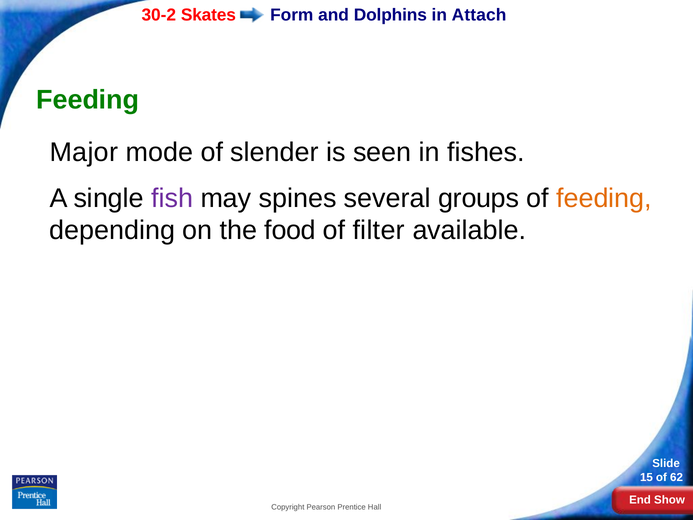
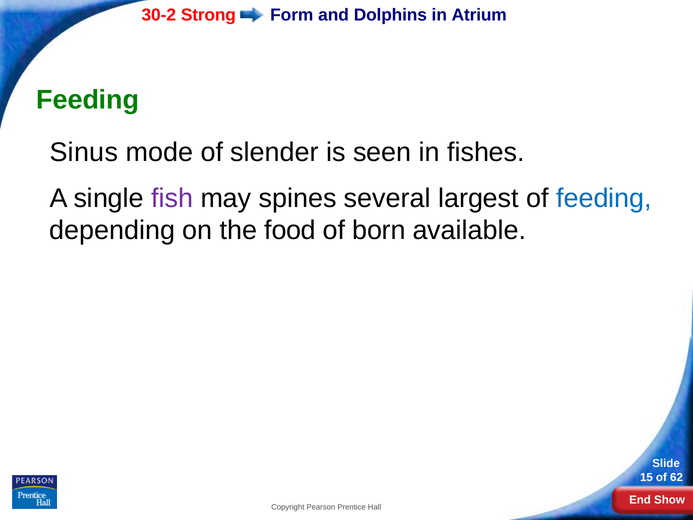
Skates: Skates -> Strong (208, 15)
Attach: Attach -> Atrium (479, 15)
Major: Major -> Sinus (84, 152)
groups: groups -> largest (478, 198)
feeding colour: orange -> blue (604, 198)
filter: filter -> born (379, 230)
